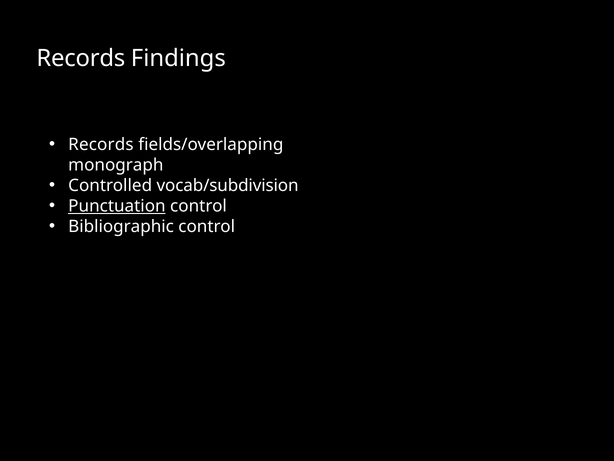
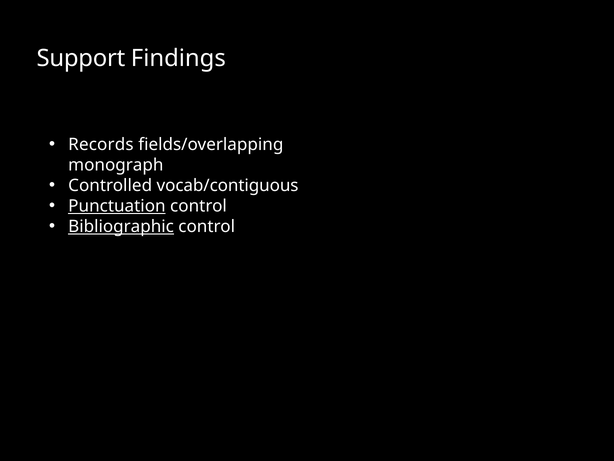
Records: Records -> Support (81, 58)
vocab/subdivision: vocab/subdivision -> vocab/contiguous (228, 185)
Bibliographic underline: none -> present (121, 226)
